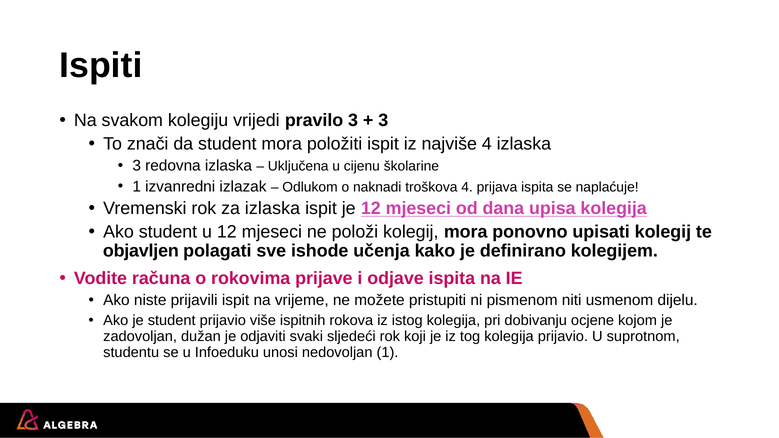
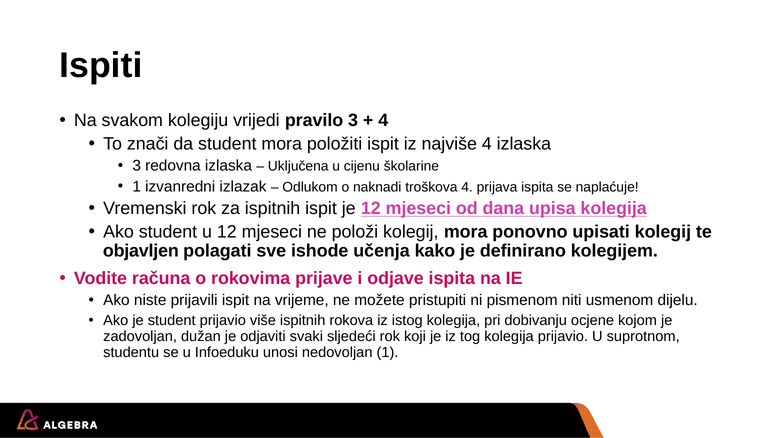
3: 3 -> 4 (383, 120)
za izlaska: izlaska -> ispitnih (273, 209)
